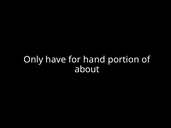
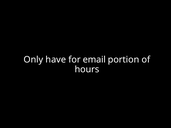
hand: hand -> email (94, 60)
about: about -> hours (87, 69)
